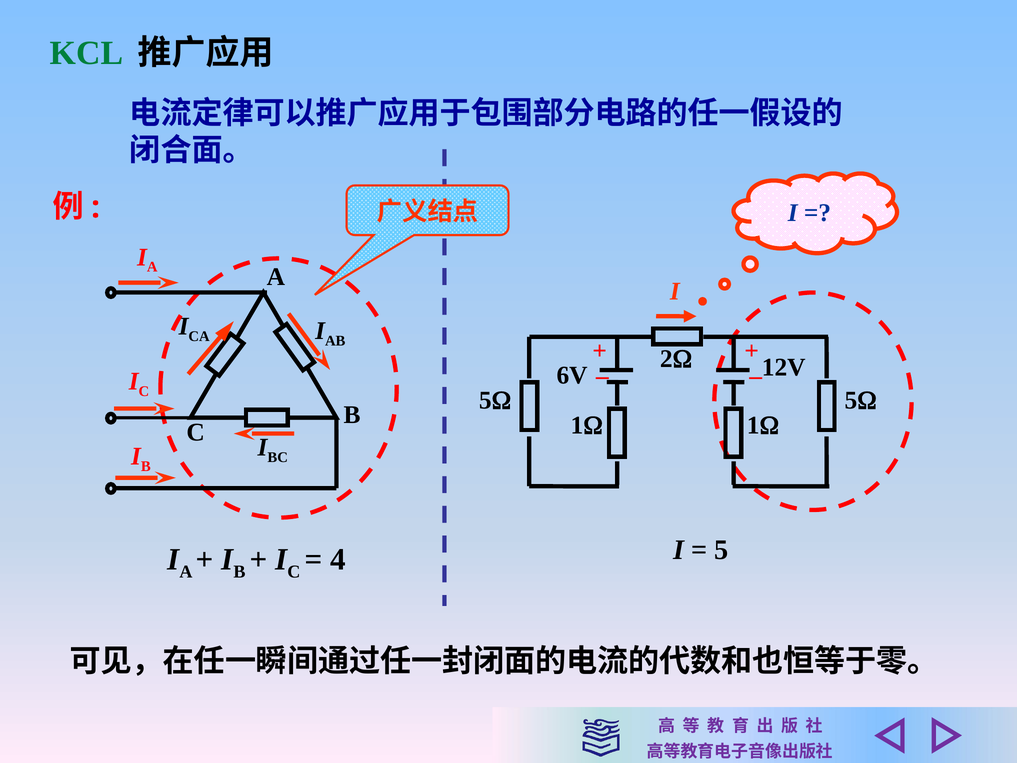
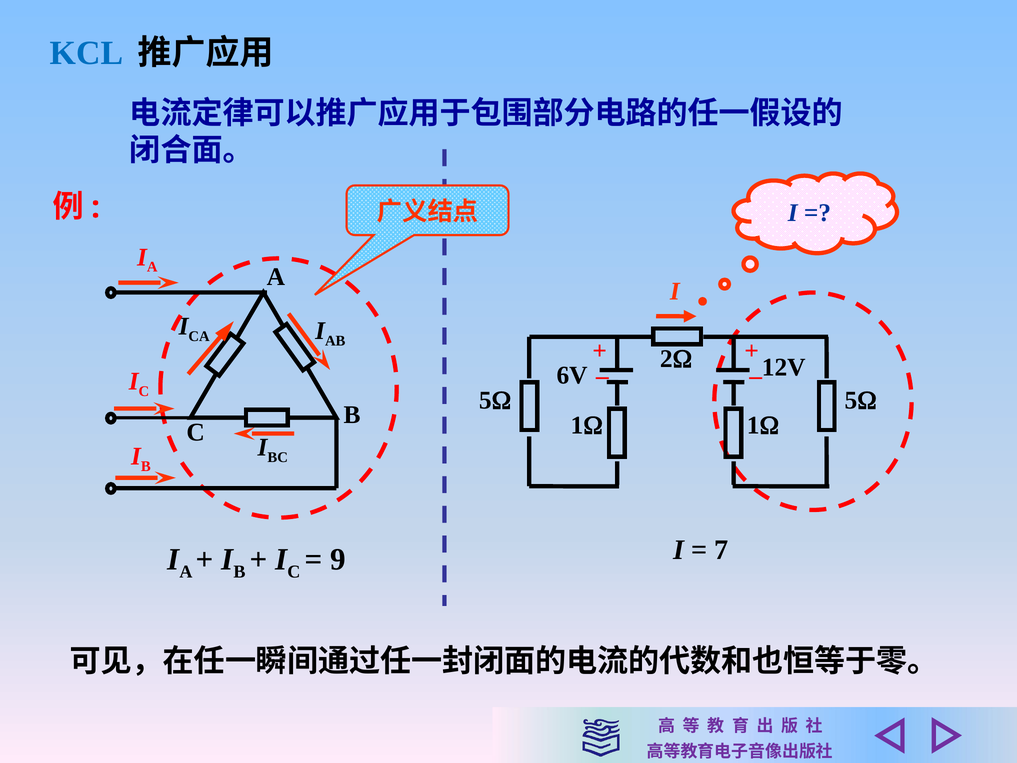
KCL colour: green -> blue (86, 53)
5: 5 -> 7 (721, 550)
4: 4 -> 9 (338, 559)
